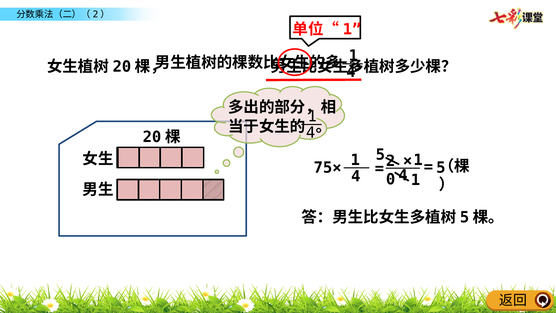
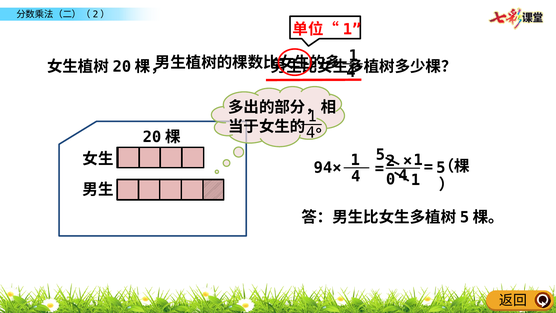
75×: 75× -> 94× (328, 168)
